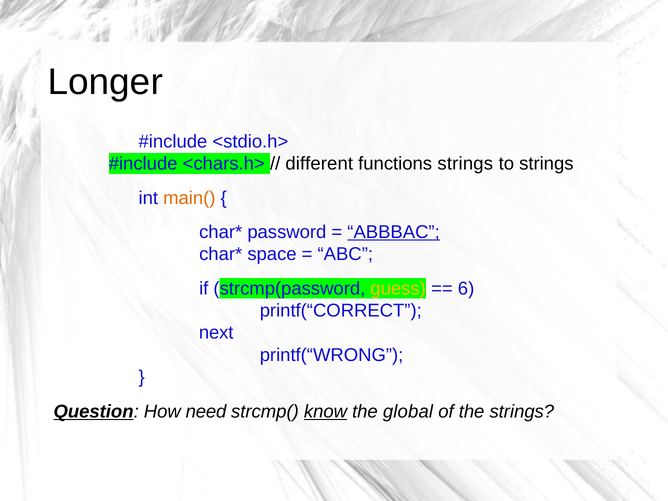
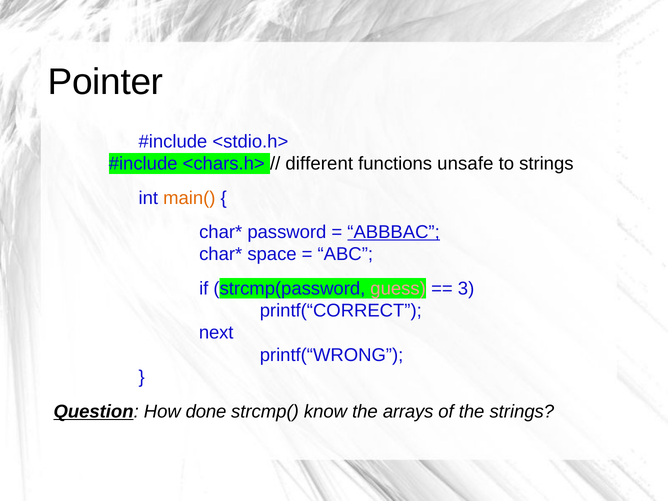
Longer: Longer -> Pointer (105, 82)
functions strings: strings -> unsafe (465, 164)
guess colour: yellow -> pink (398, 288)
6: 6 -> 3 (466, 288)
need: need -> done (206, 411)
know underline: present -> none (325, 411)
global: global -> arrays (408, 411)
